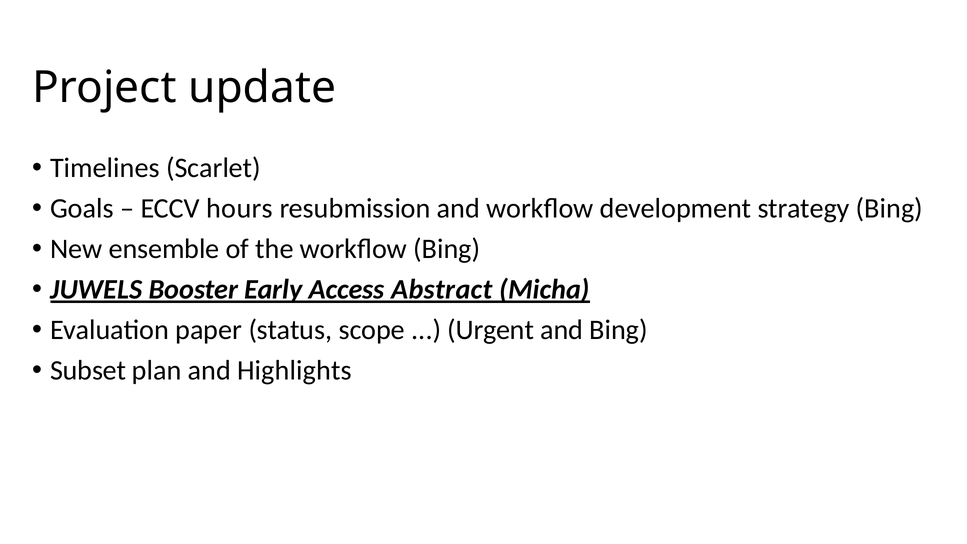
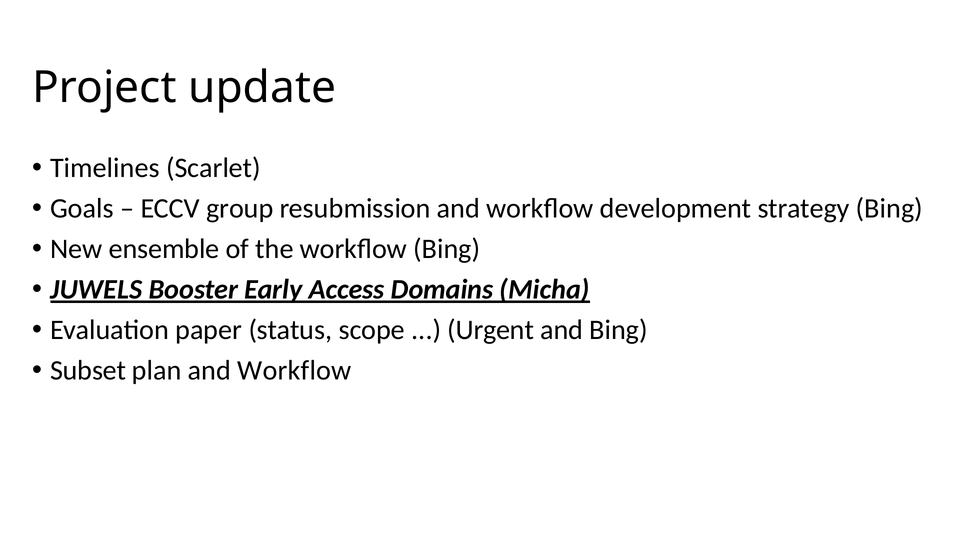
hours: hours -> group (240, 208)
Abstract: Abstract -> Domains (442, 289)
plan and Highlights: Highlights -> Workflow (294, 370)
